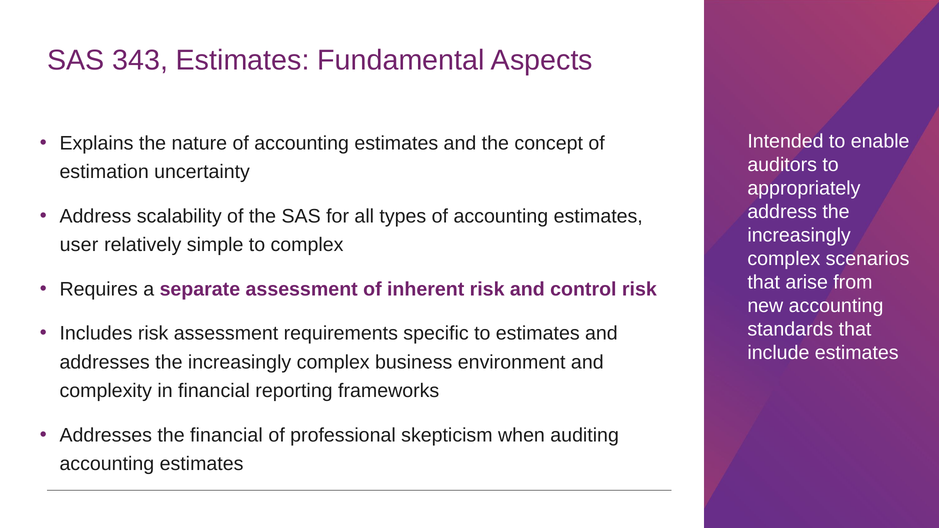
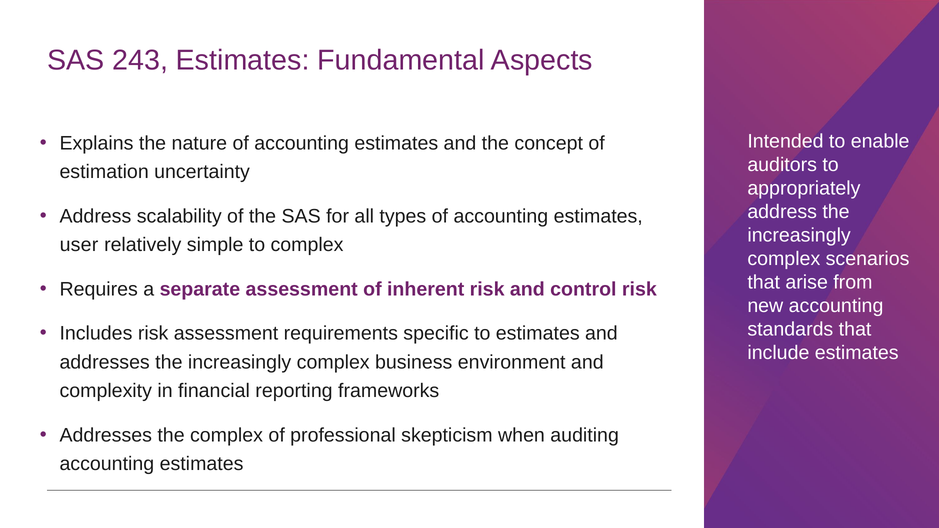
343: 343 -> 243 (140, 60)
the financial: financial -> complex (227, 435)
